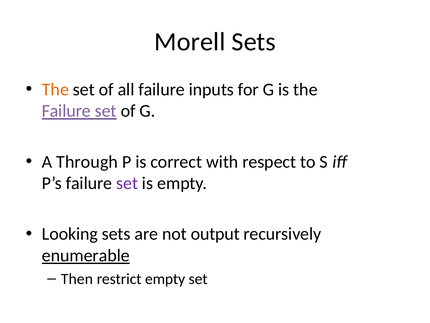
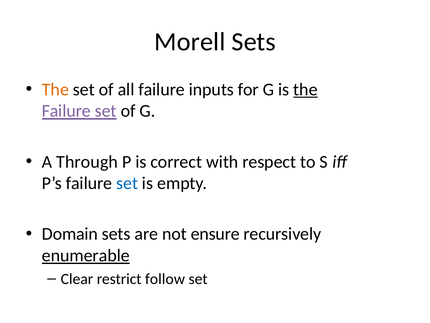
the underline: none -> present (305, 89)
set colour: purple -> blue (127, 183)
Looking: Looking -> Domain (70, 234)
output: output -> ensure (215, 234)
Then: Then -> Clear (77, 278)
restrict empty: empty -> follow (165, 278)
